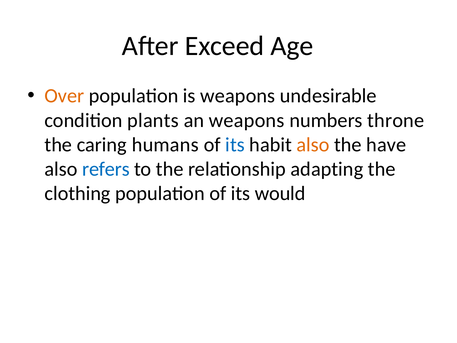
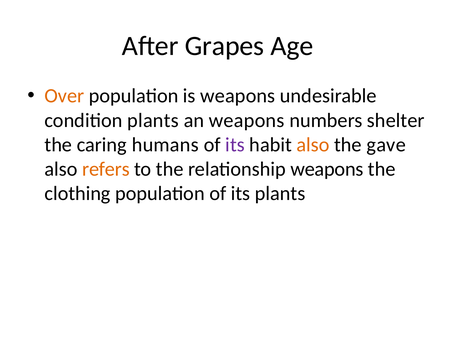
Exceed: Exceed -> Grapes (225, 46)
throne: throne -> shelter (396, 120)
its colour: blue -> purple (235, 145)
have: have -> gave (386, 145)
refers colour: blue -> orange (106, 169)
relationship adapting: adapting -> weapons (327, 169)
its would: would -> plants (280, 193)
